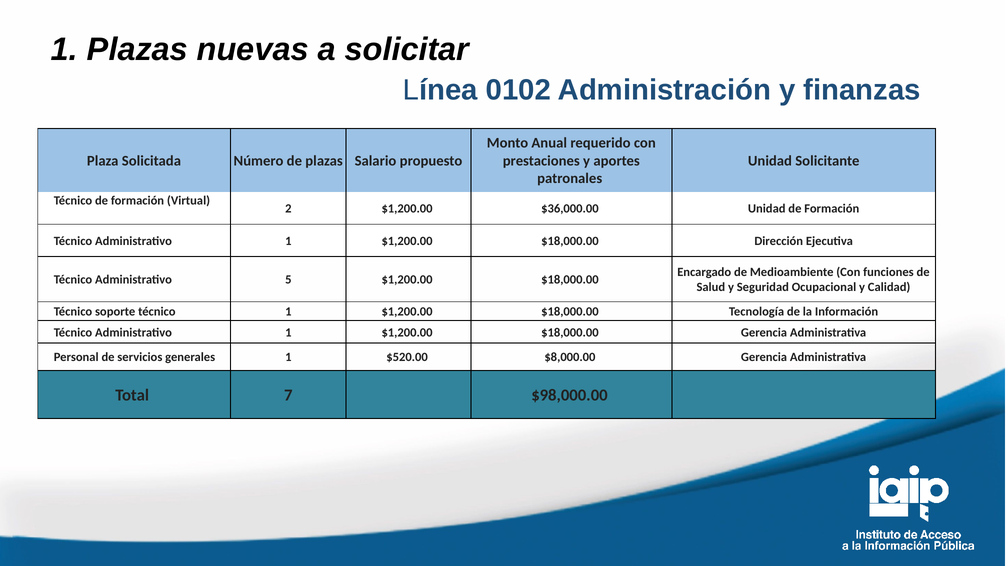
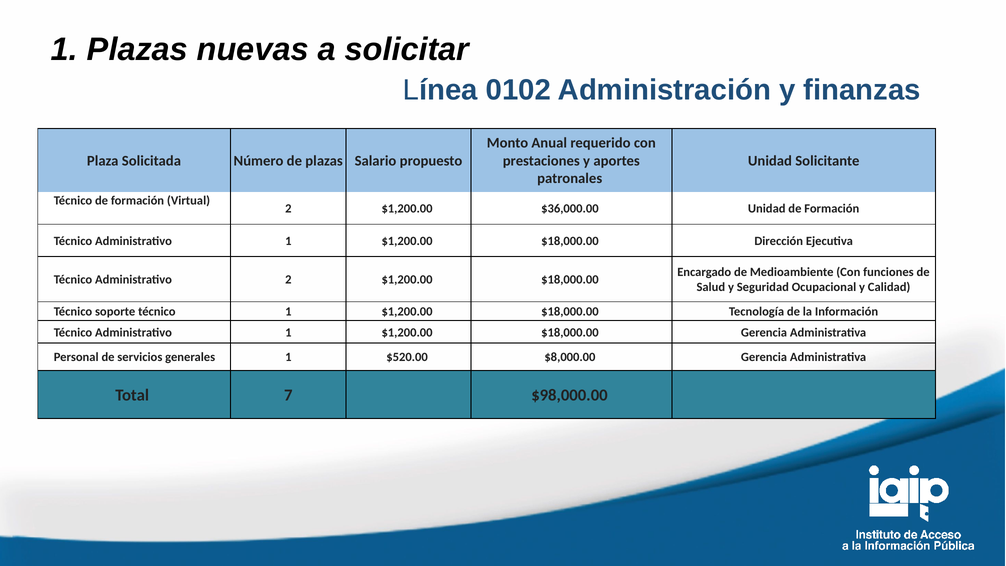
Administrativo 5: 5 -> 2 (288, 280)
